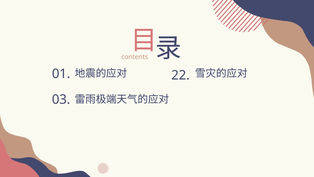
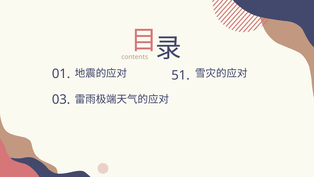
22: 22 -> 51 (180, 75)
